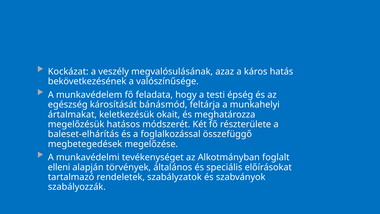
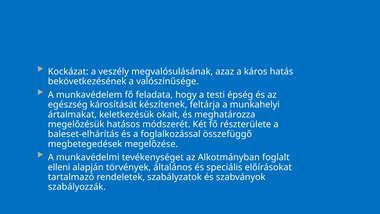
bánásmód: bánásmód -> készítenek (163, 105)
